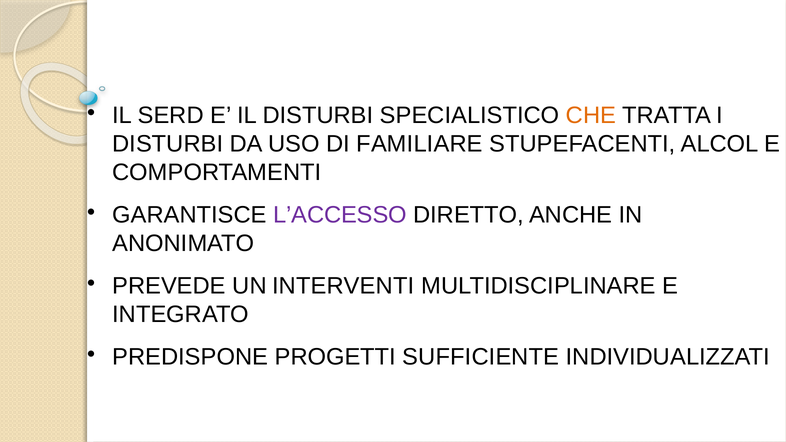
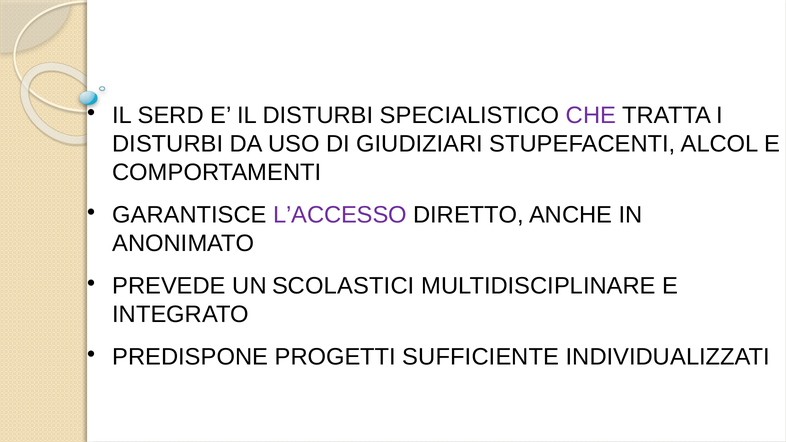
CHE colour: orange -> purple (591, 115)
FAMILIARE: FAMILIARE -> GIUDIZIARI (420, 144)
INTERVENTI: INTERVENTI -> SCOLASTICI (343, 286)
